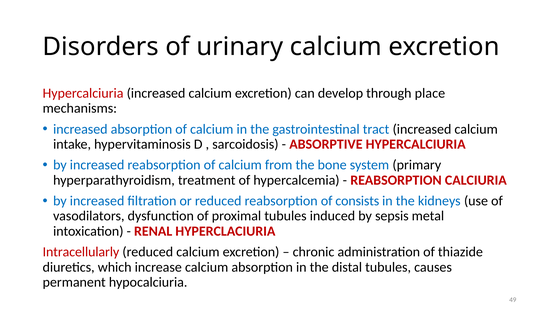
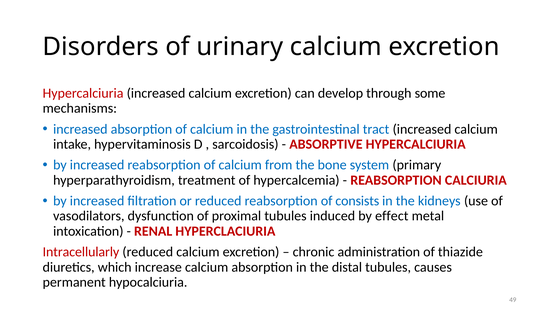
place: place -> some (430, 93)
sepsis: sepsis -> effect (392, 216)
